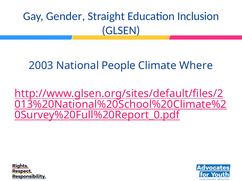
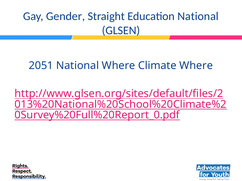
Education Inclusion: Inclusion -> National (198, 16)
2003: 2003 -> 2051 (41, 66)
National People: People -> Where (118, 66)
